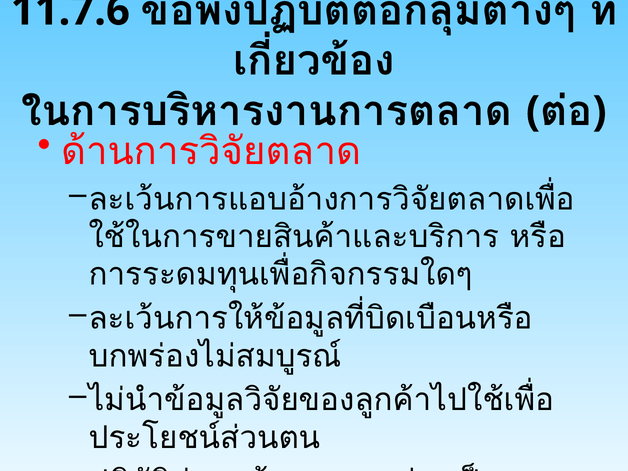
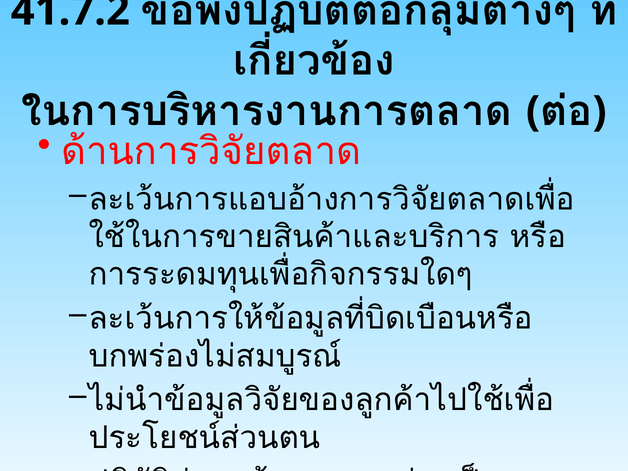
11.7.6: 11.7.6 -> 41.7.2 (70, 11)
